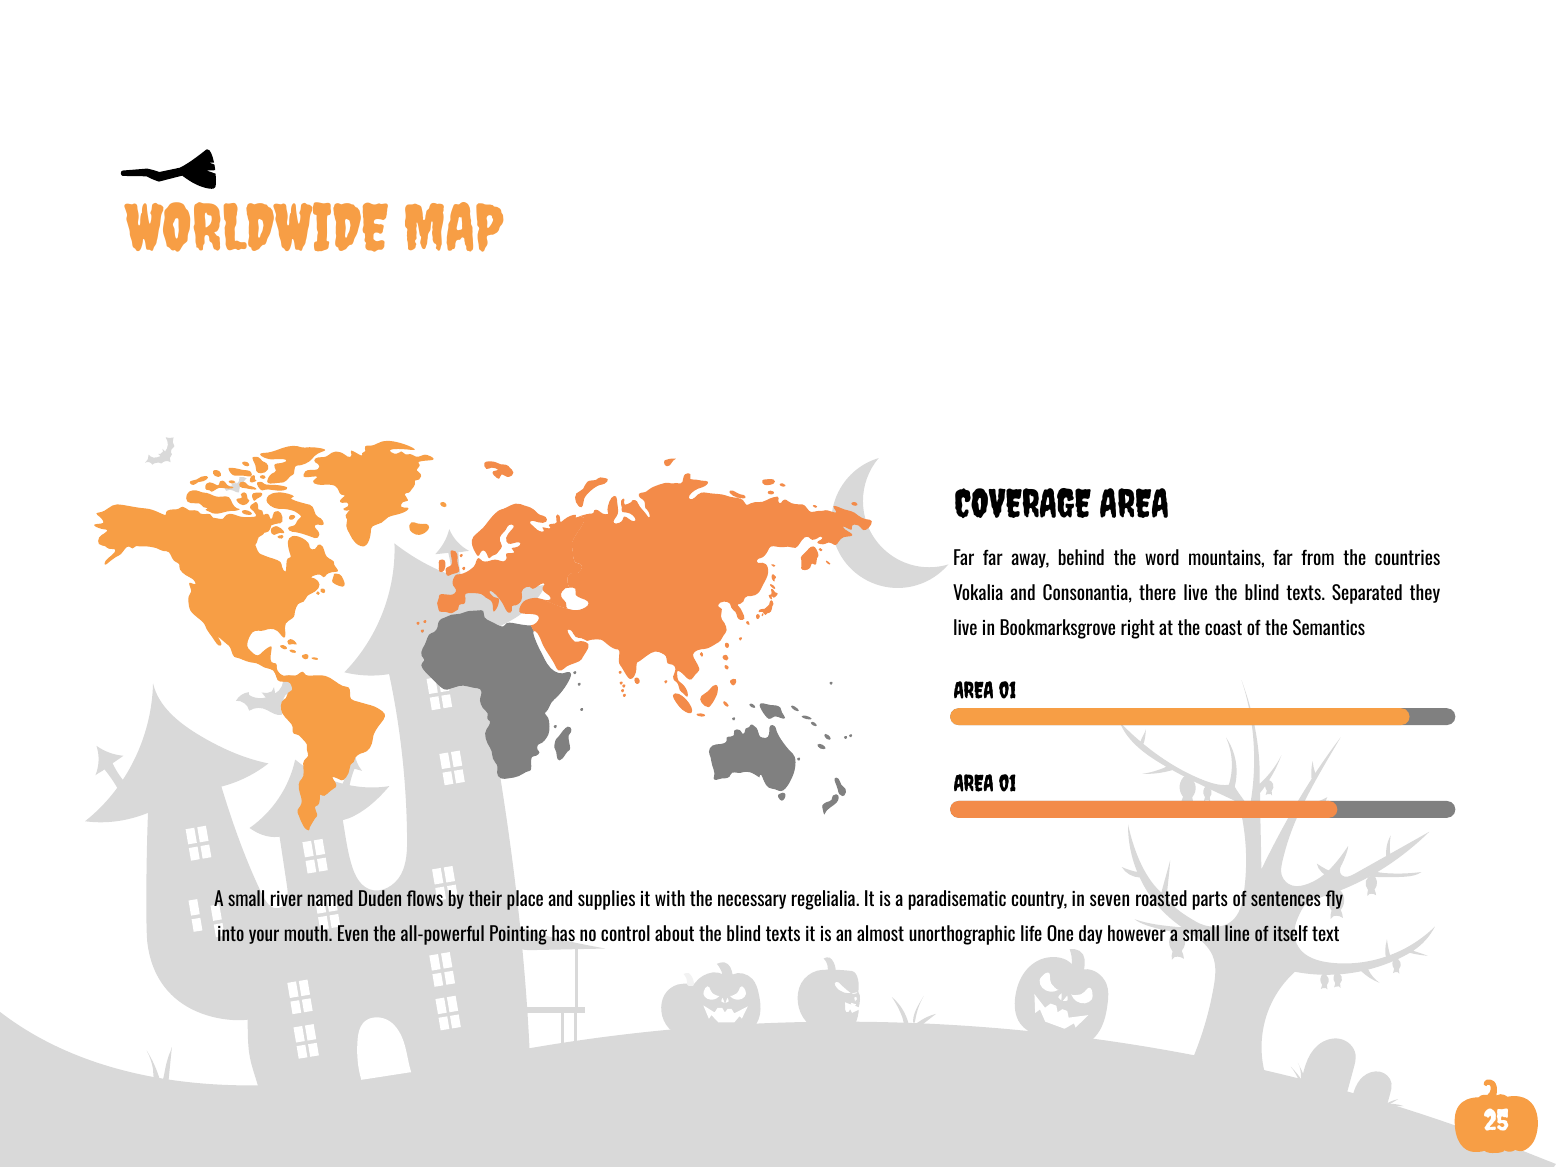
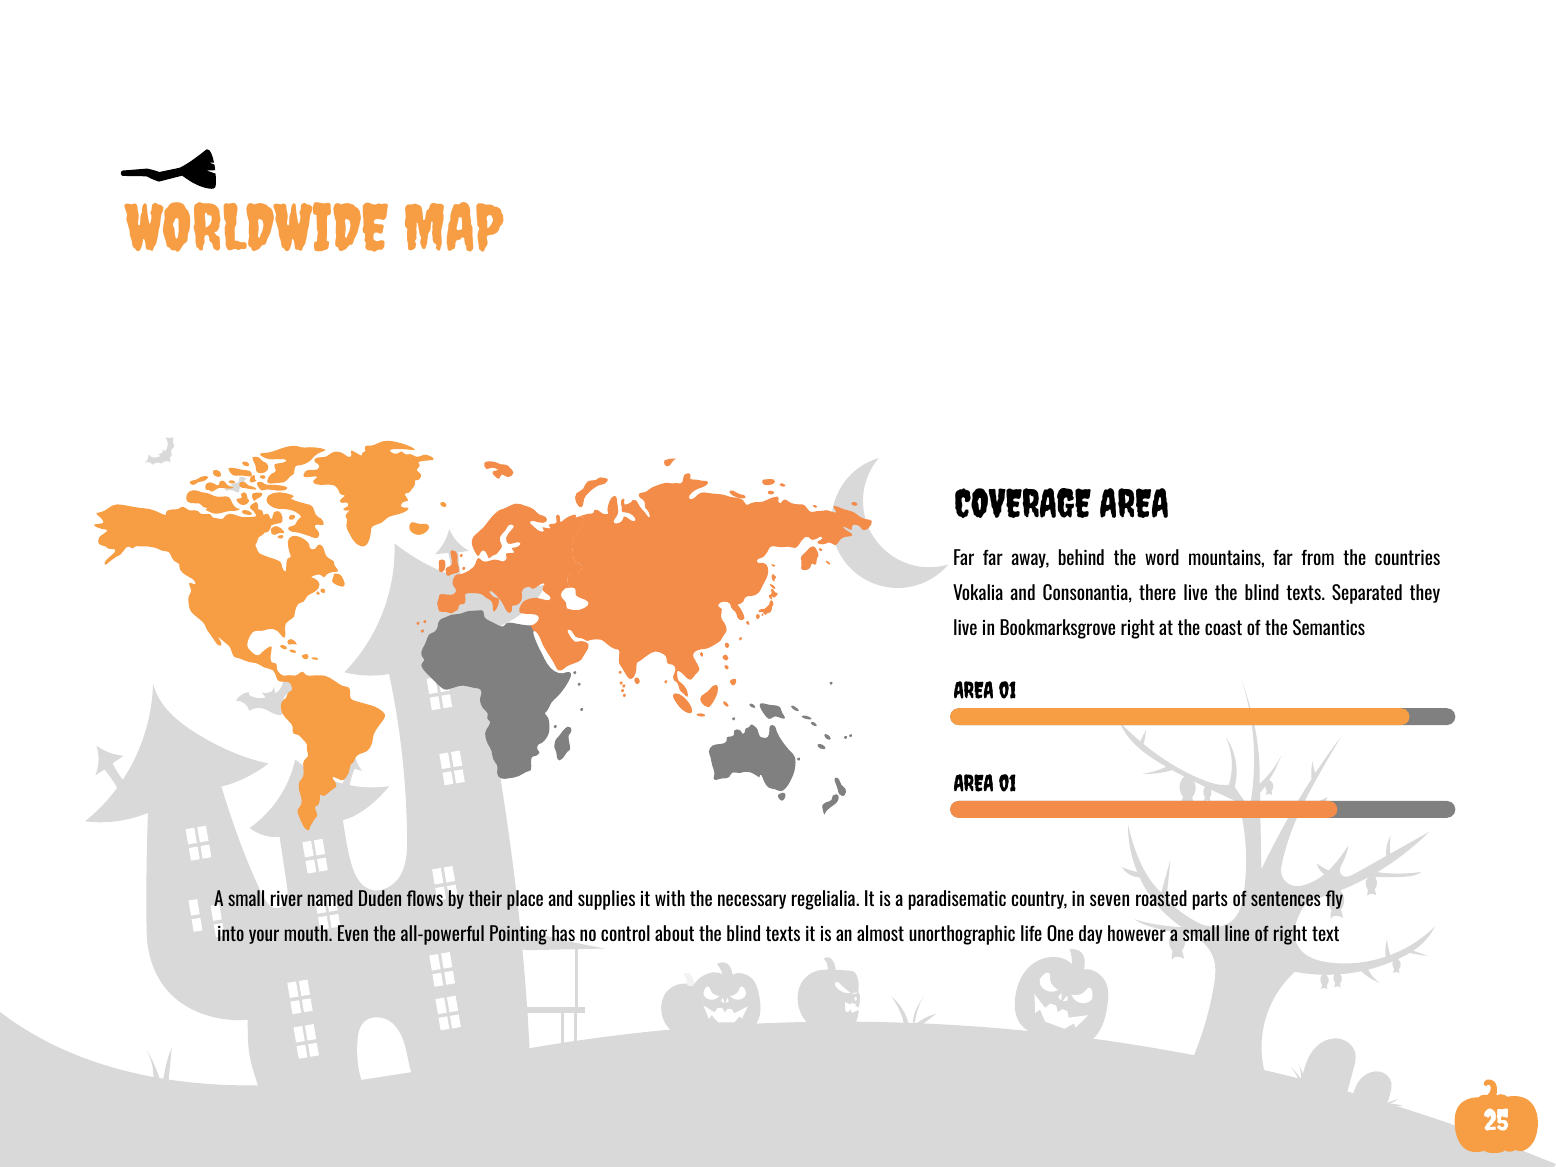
of itself: itself -> right (1290, 935)
